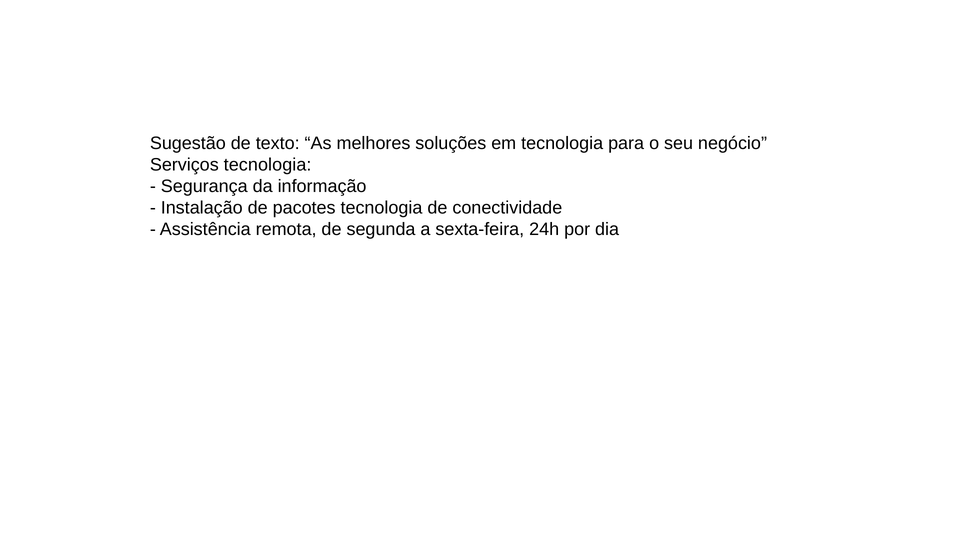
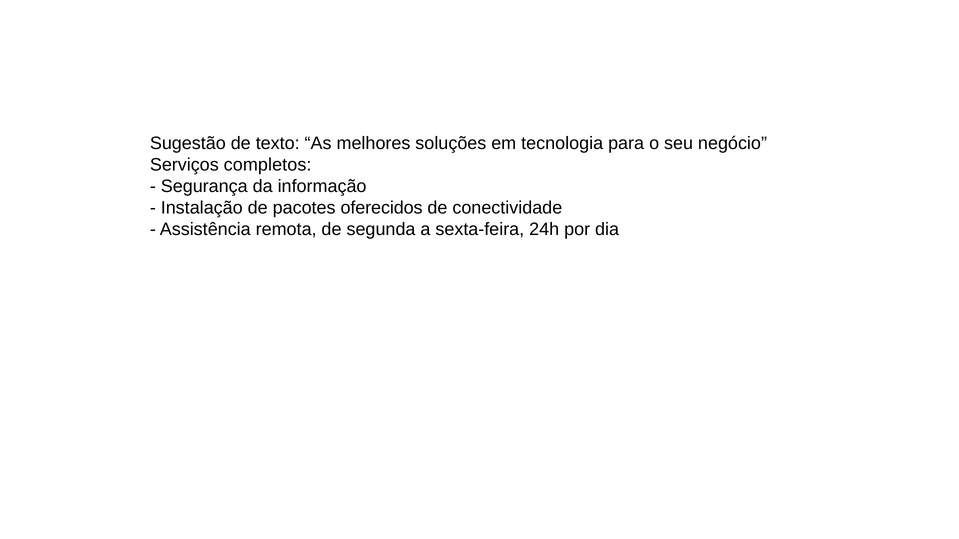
Serviços tecnologia: tecnologia -> completos (268, 165)
pacotes tecnologia: tecnologia -> oferecidos (382, 208)
